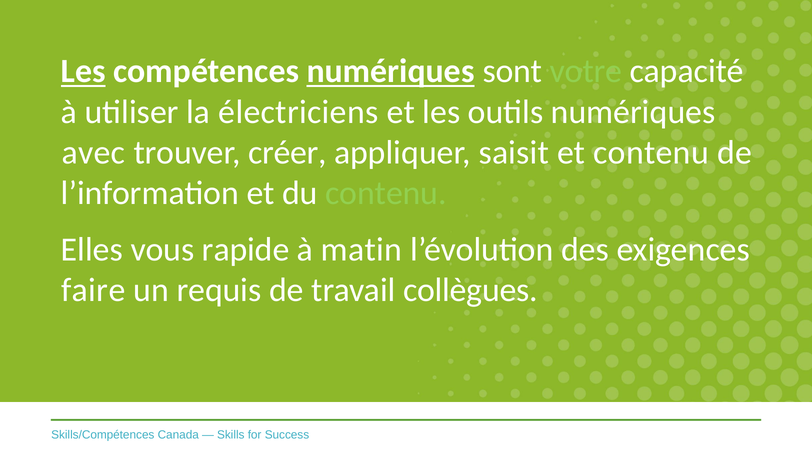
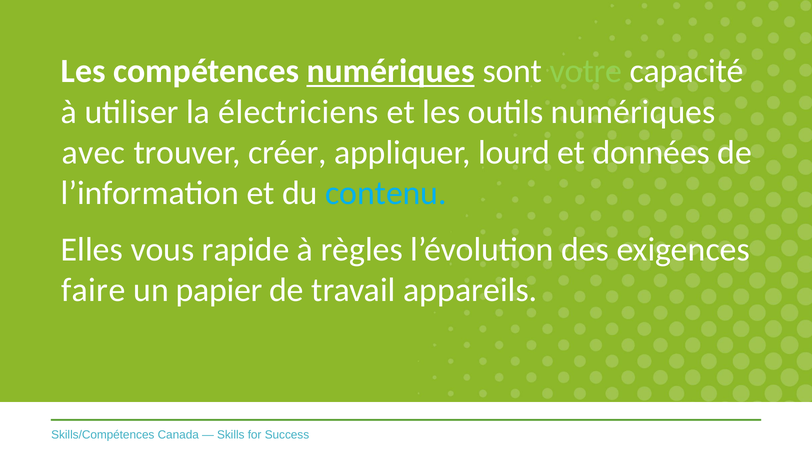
Les underline: present -> none (83, 71)
saisit: saisit -> lourd (514, 152)
et contenu: contenu -> données (651, 152)
contenu colour: light green -> light blue (386, 193)
matin: matin -> règles (362, 249)
requis: requis -> papier (219, 290)
collègues: collègues -> appareils (470, 290)
